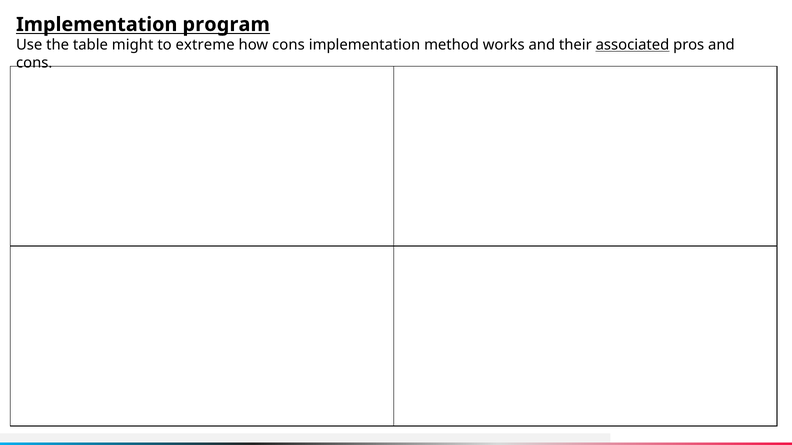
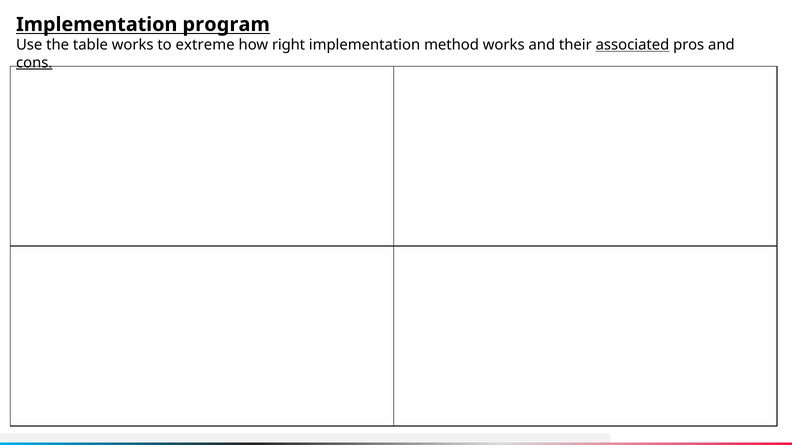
table might: might -> works (133, 45)
how cons: cons -> right (289, 45)
cons underline: none -> present (34, 63)
